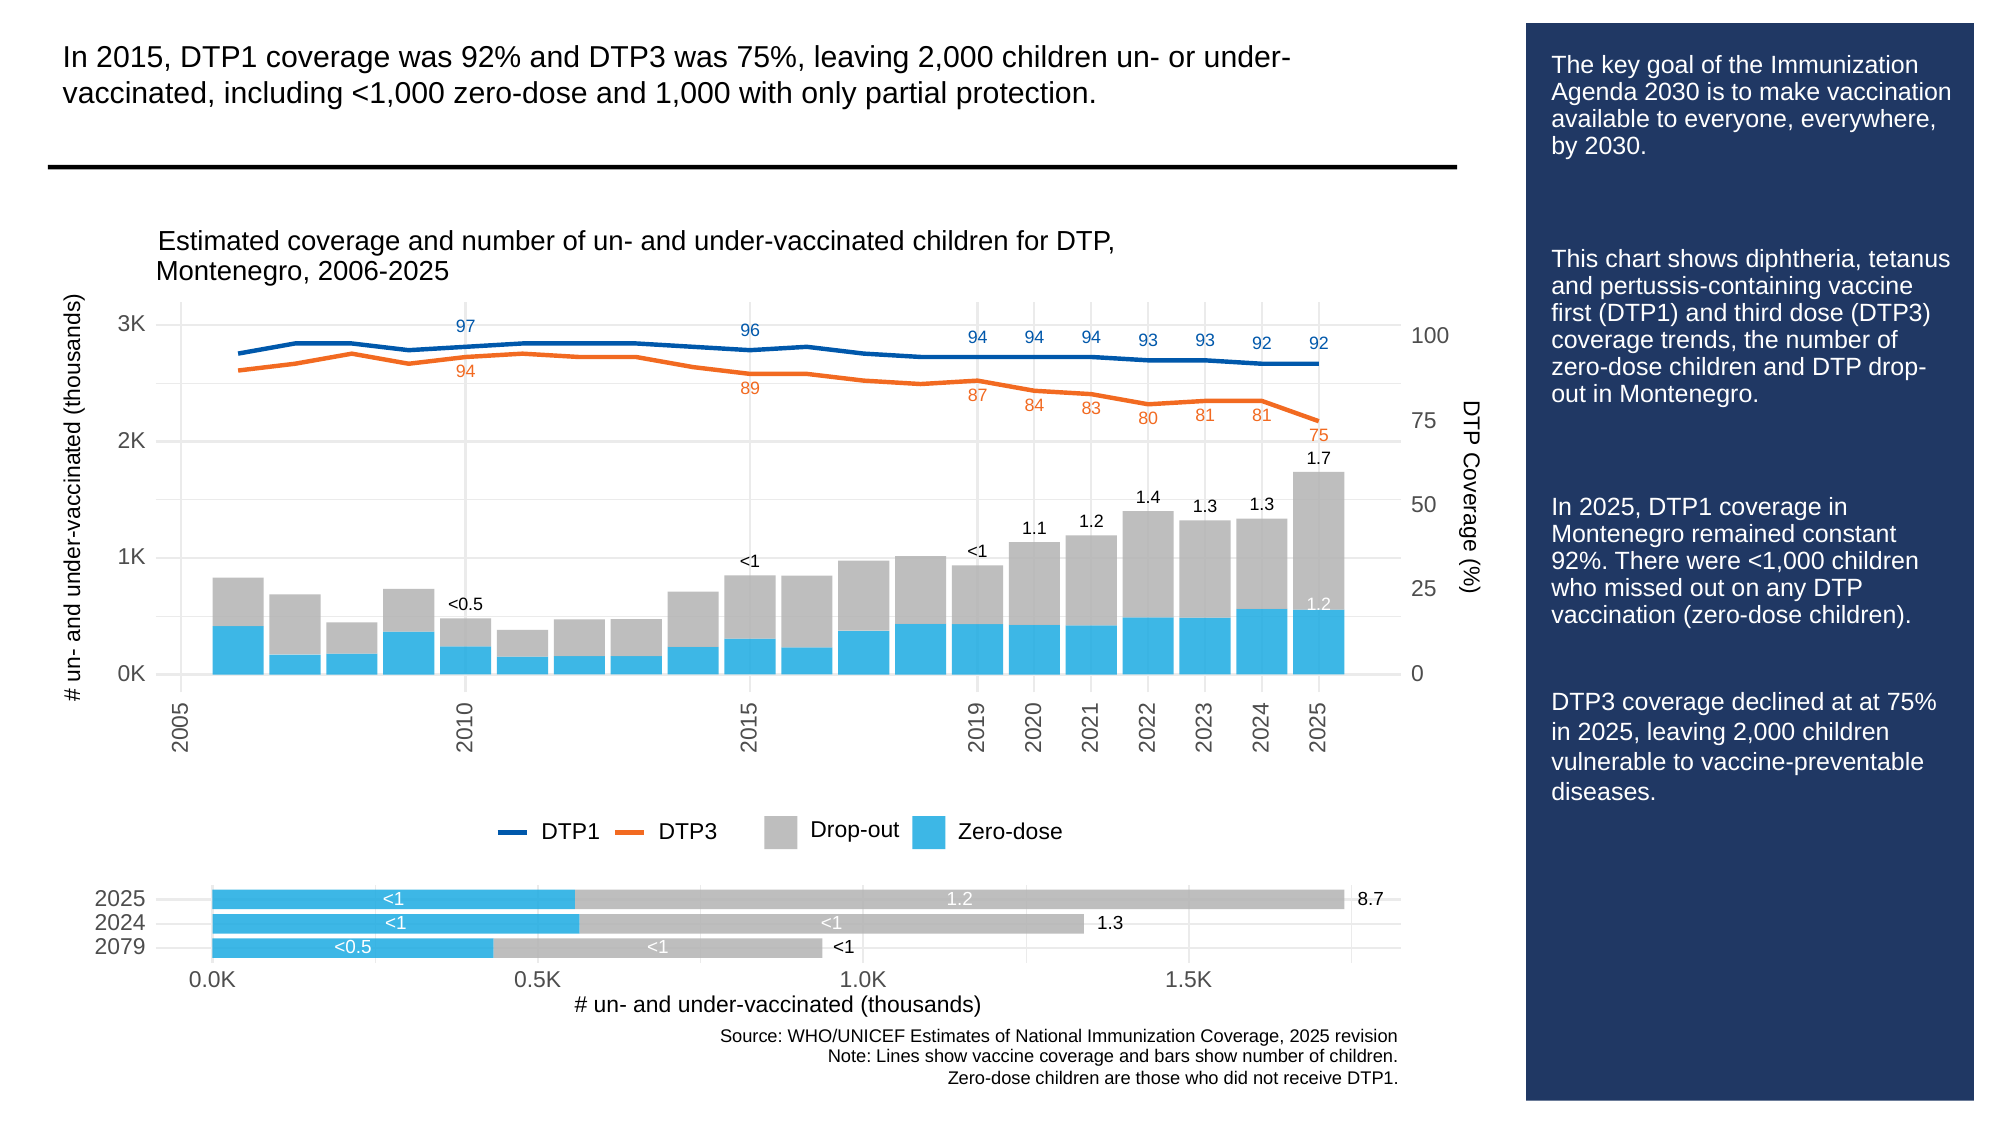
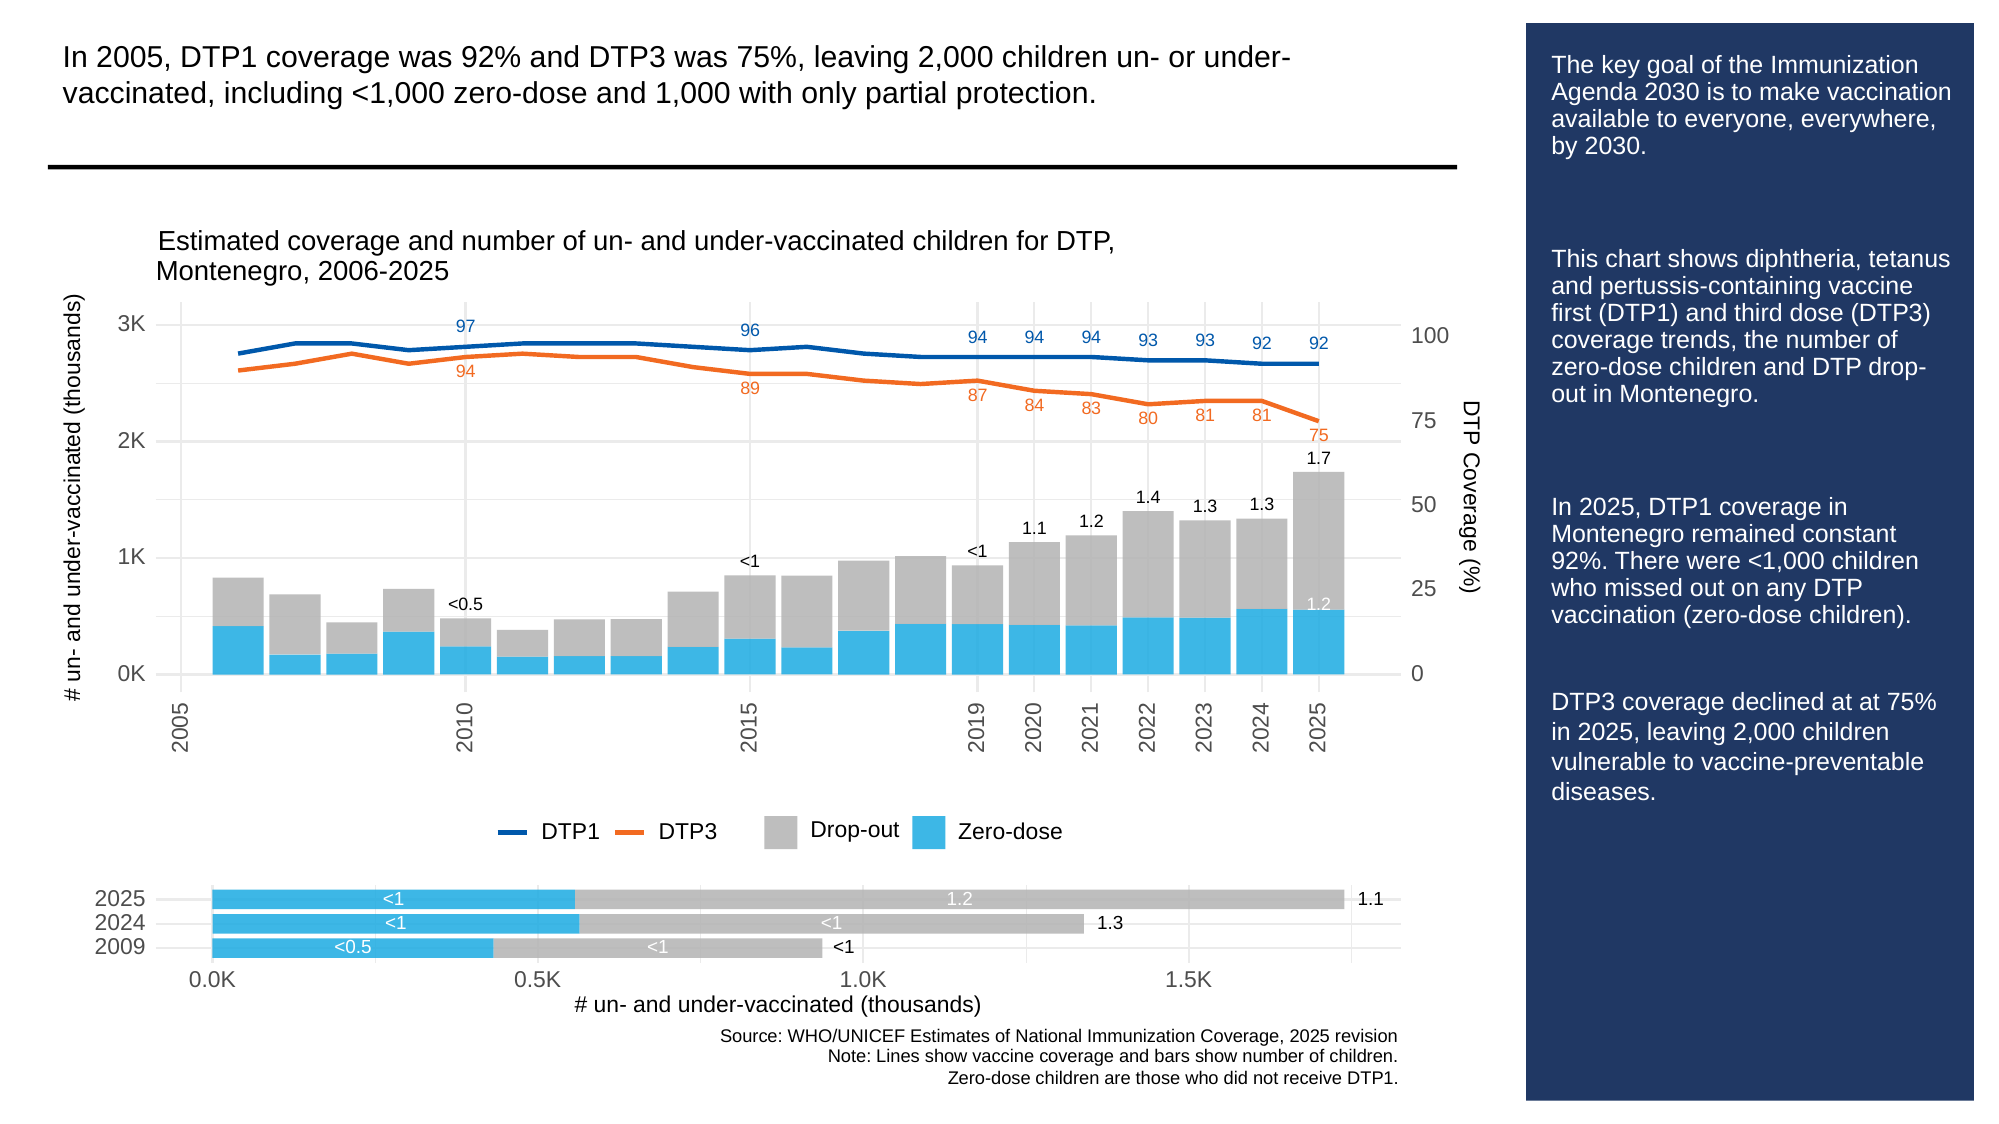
2015: 2015 -> 2005 (134, 58)
8.7: 8.7 -> 1.1 (1371, 899)
2079: 2079 -> 2009 (120, 948)
